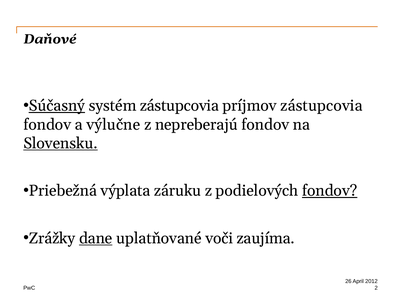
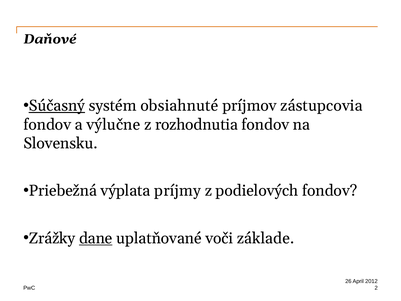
systém zástupcovia: zástupcovia -> obsiahnuté (179, 106)
nepreberajú: nepreberajú -> rozhodnutia (196, 124)
Slovensku underline: present -> none (61, 143)
záruku: záruku -> príjmy (178, 191)
fondov underline: present -> none (330, 191)
zaujíma: zaujíma -> základe (266, 238)
